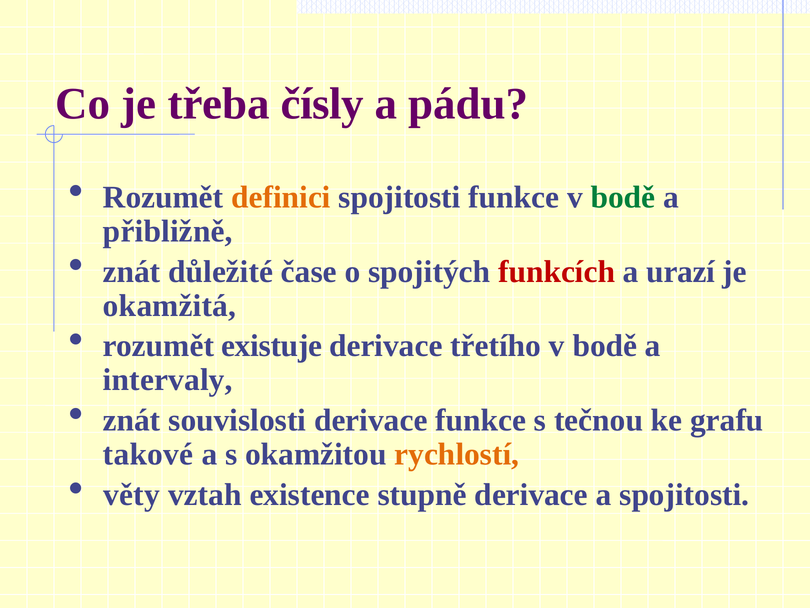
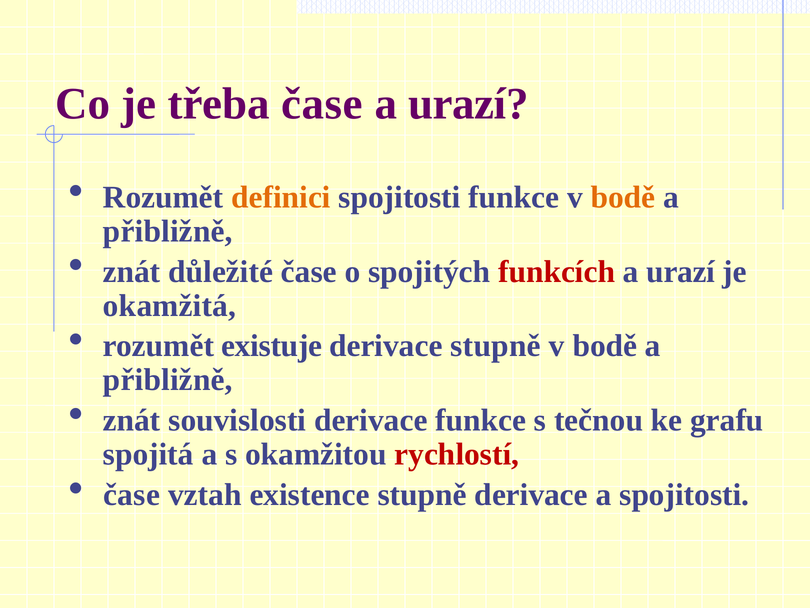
třeba čísly: čísly -> čase (322, 104)
pádu: pádu -> urazí (468, 104)
bodě colour: green -> orange (623, 197)
derivace třetího: třetího -> stupně (496, 346)
intervaly: intervaly -> přibližně (168, 380)
takové: takové -> spojitá (148, 454)
rychlostí colour: orange -> red (457, 454)
věty: věty -> čase (132, 494)
